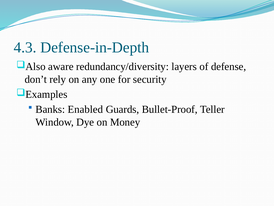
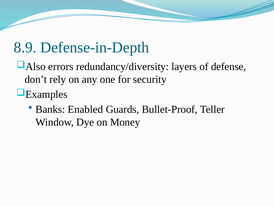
4.3: 4.3 -> 8.9 (25, 47)
aware: aware -> errors (61, 66)
